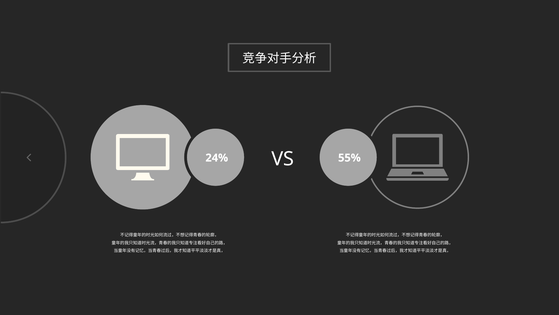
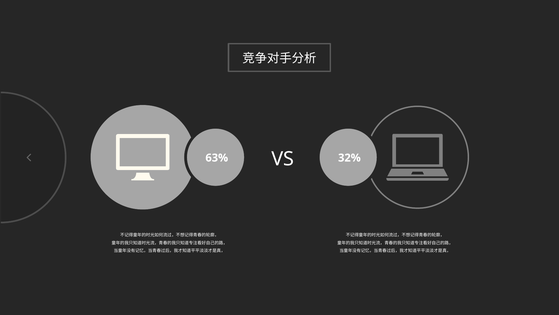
24%: 24% -> 63% (217, 158)
55%: 55% -> 32% (349, 158)
